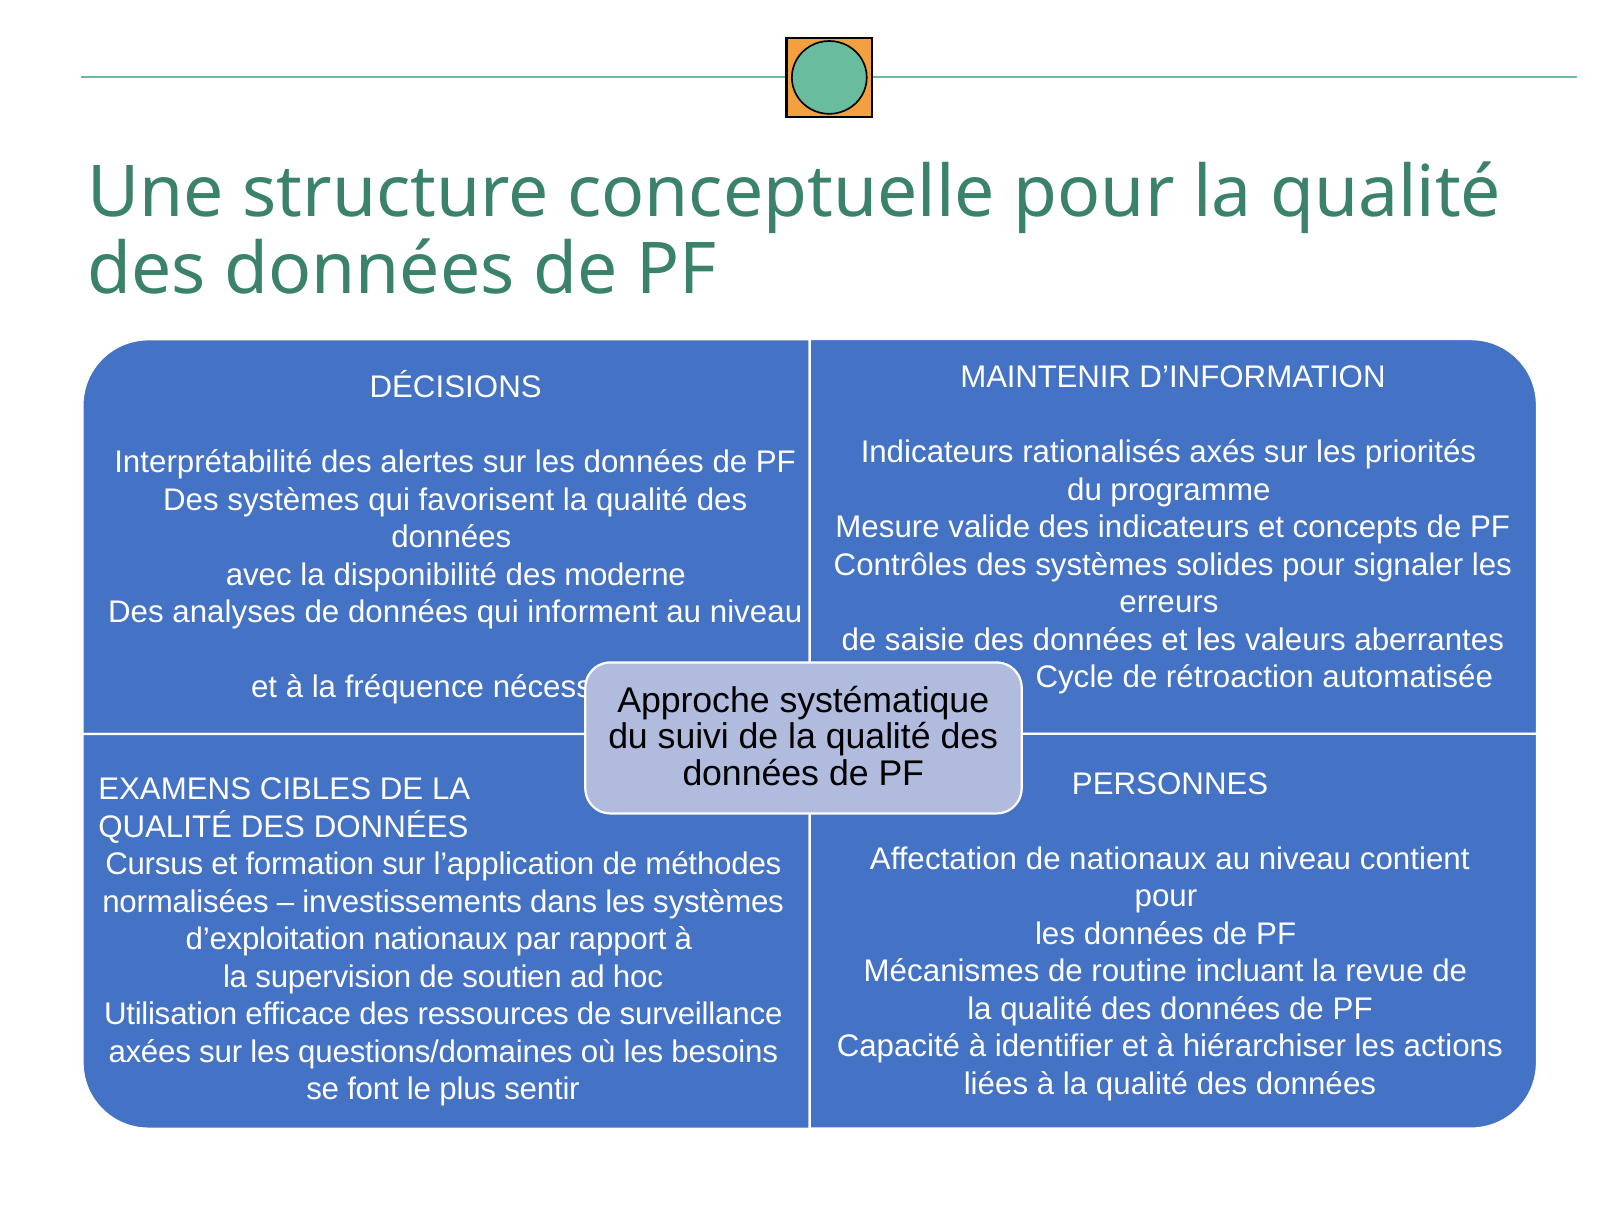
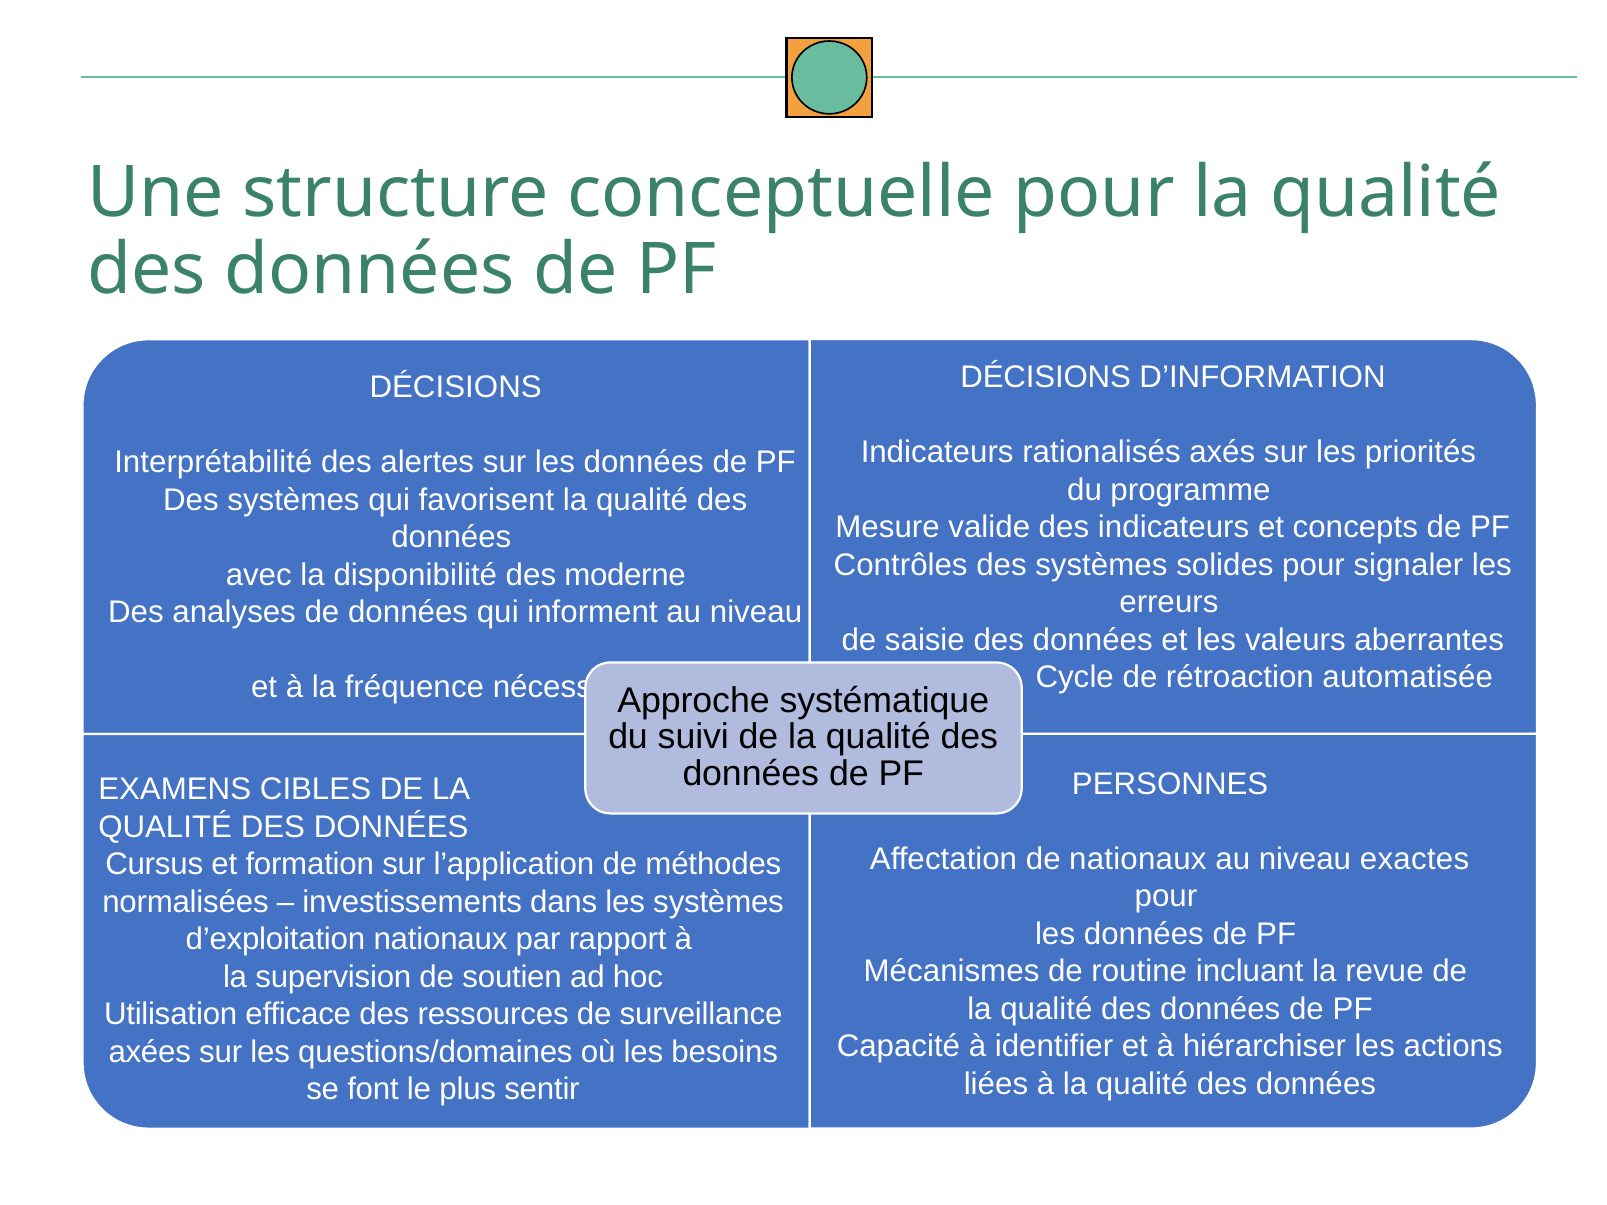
MAINTENIR: MAINTENIR -> DÉCISIONS (1046, 378)
contient: contient -> exactes (1415, 859)
